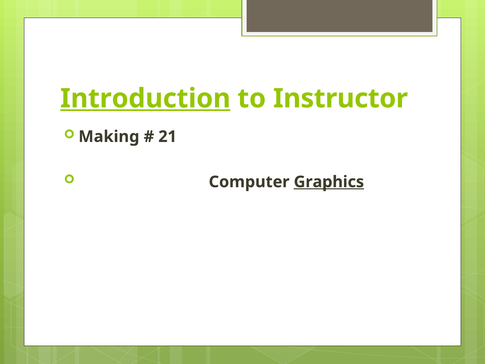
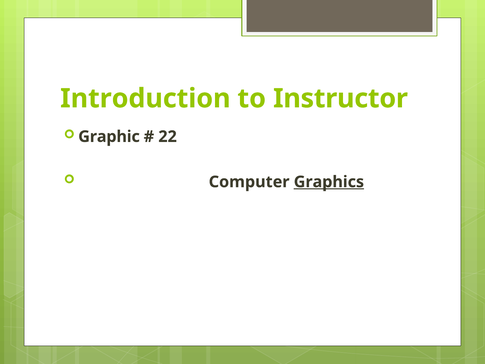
Introduction underline: present -> none (145, 98)
Making: Making -> Graphic (109, 137)
21: 21 -> 22 (168, 137)
